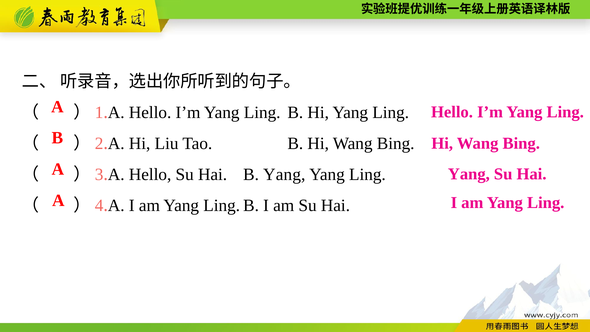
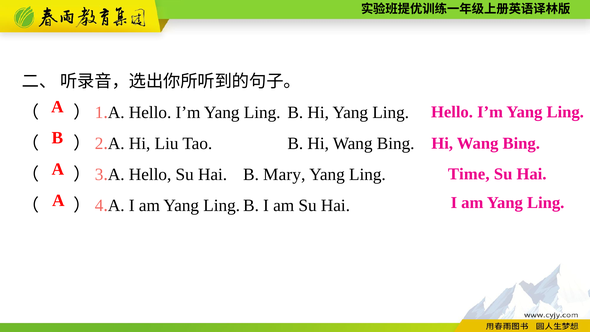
Yang: Yang -> Time (469, 174)
B Yang: Yang -> Mary (284, 174)
